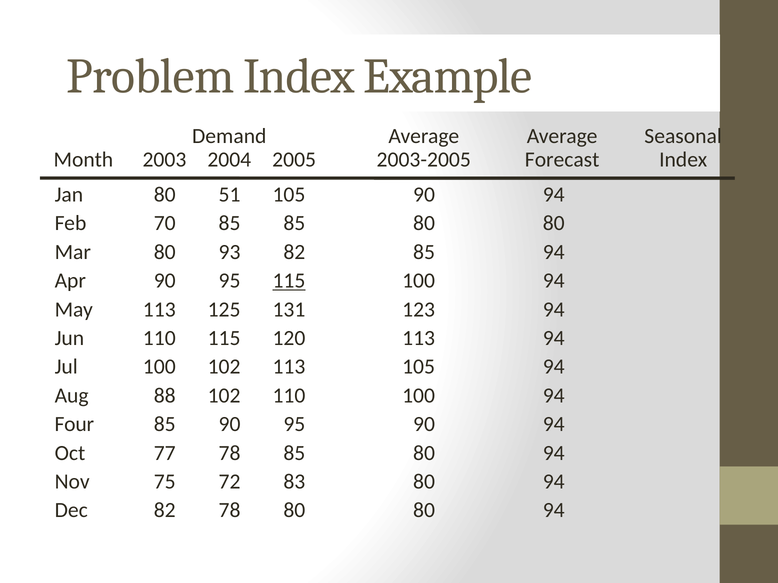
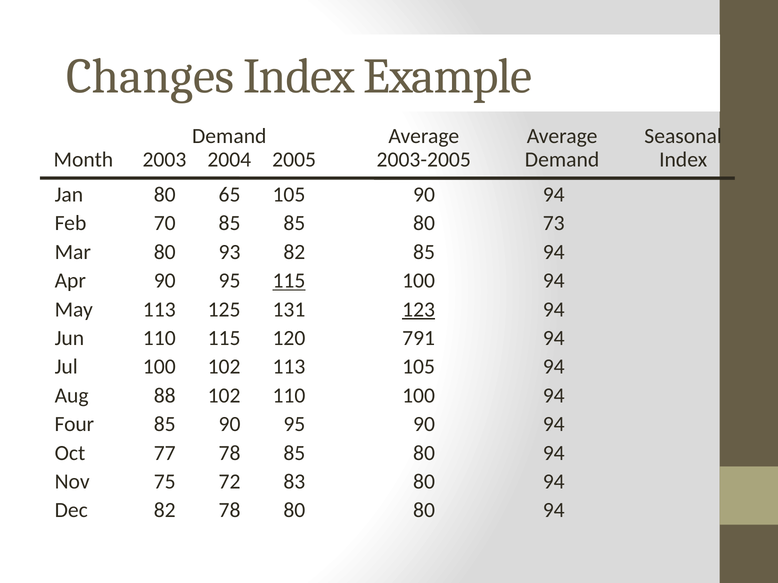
Problem: Problem -> Changes (150, 76)
2003-2005 Forecast: Forecast -> Demand (562, 160)
51: 51 -> 65 (230, 195)
85 80 80: 80 -> 73 (554, 223)
123 underline: none -> present (419, 310)
120 113: 113 -> 791 (419, 338)
